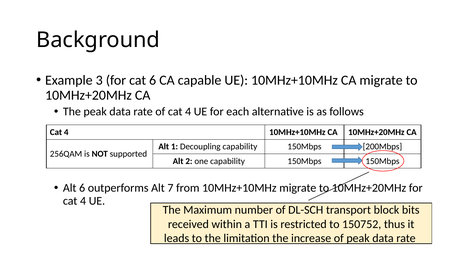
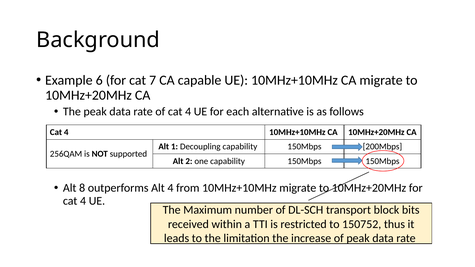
3: 3 -> 6 (99, 80)
cat 6: 6 -> 7 (153, 80)
Alt 6: 6 -> 8 (82, 188)
Alt 7: 7 -> 4 (170, 188)
